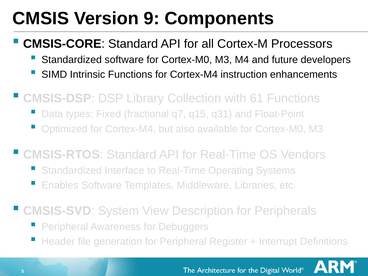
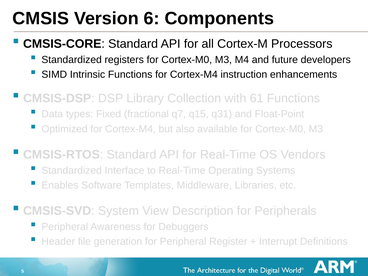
9: 9 -> 6 (152, 18)
Standardized software: software -> registers (124, 60)
